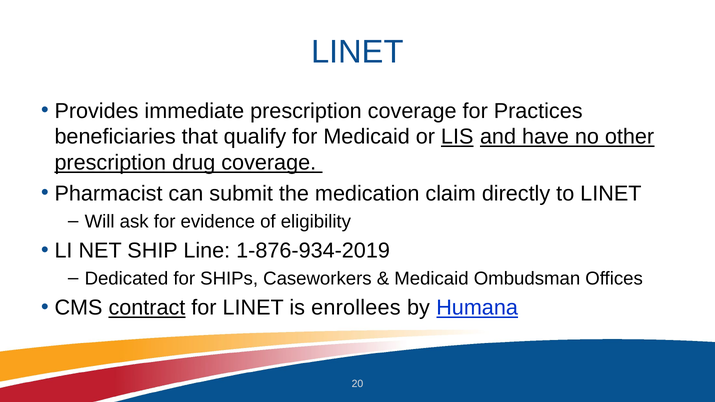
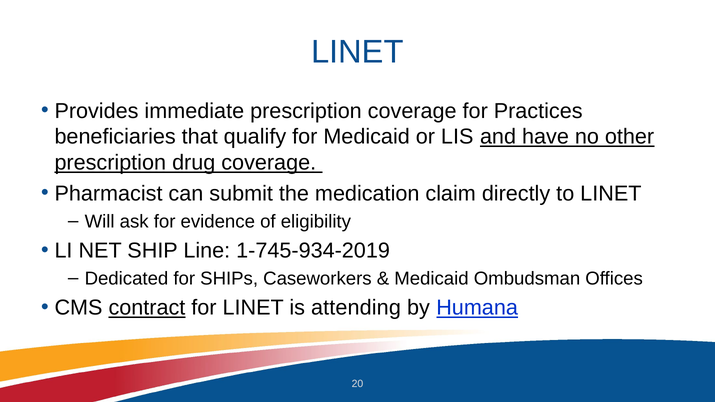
LIS underline: present -> none (457, 137)
1-876-934-2019: 1-876-934-2019 -> 1-745-934-2019 (313, 251)
enrollees: enrollees -> attending (356, 308)
